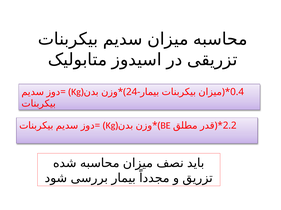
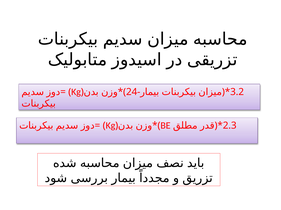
0.4: 0.4 -> 3.2 (237, 92)
2.2: 2.2 -> 2.3 (230, 126)
